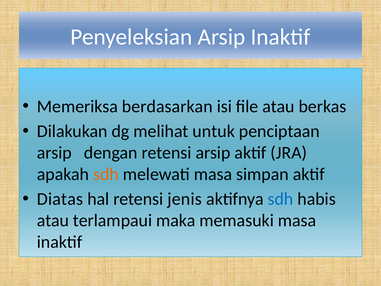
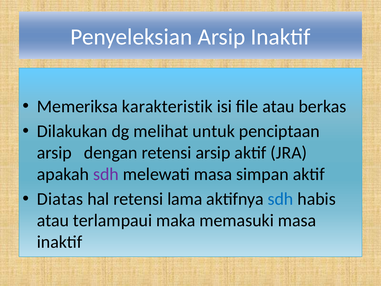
berdasarkan: berdasarkan -> karakteristik (167, 106)
sdh colour: orange -> purple (106, 174)
jenis: jenis -> lama (185, 199)
